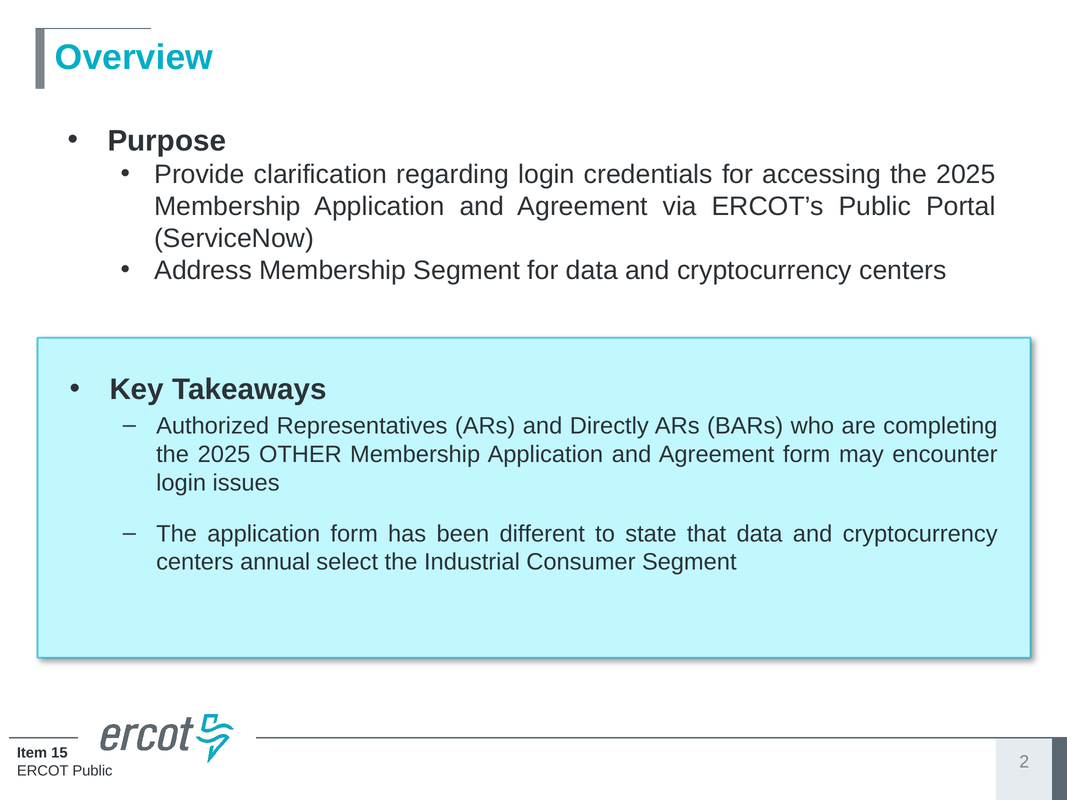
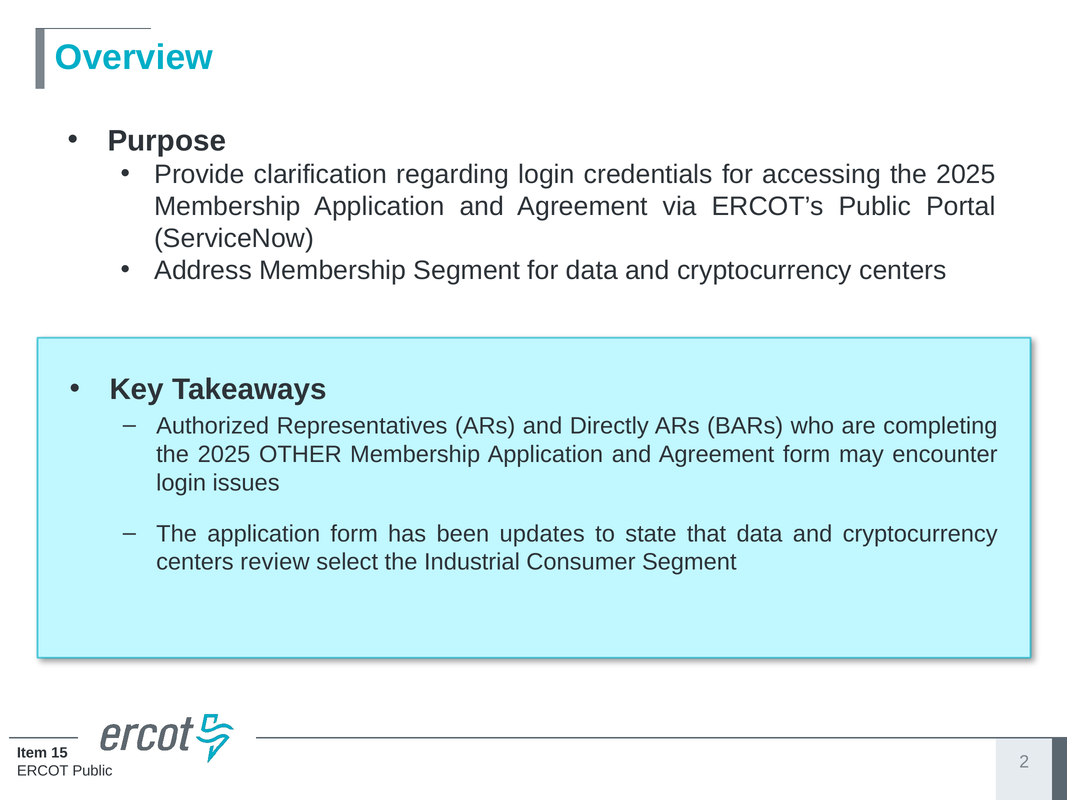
different: different -> updates (542, 534)
annual: annual -> review (275, 562)
